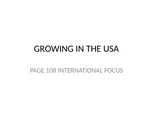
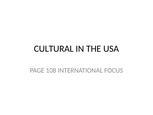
GROWING: GROWING -> CULTURAL (54, 49)
